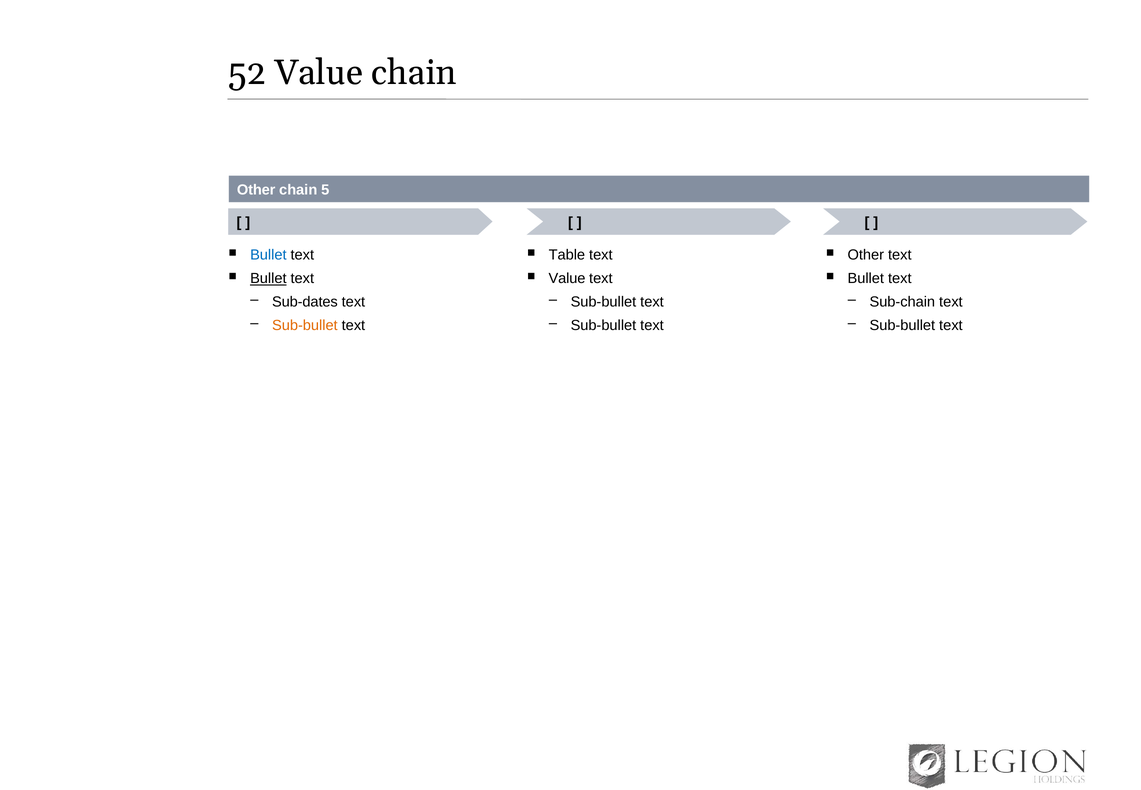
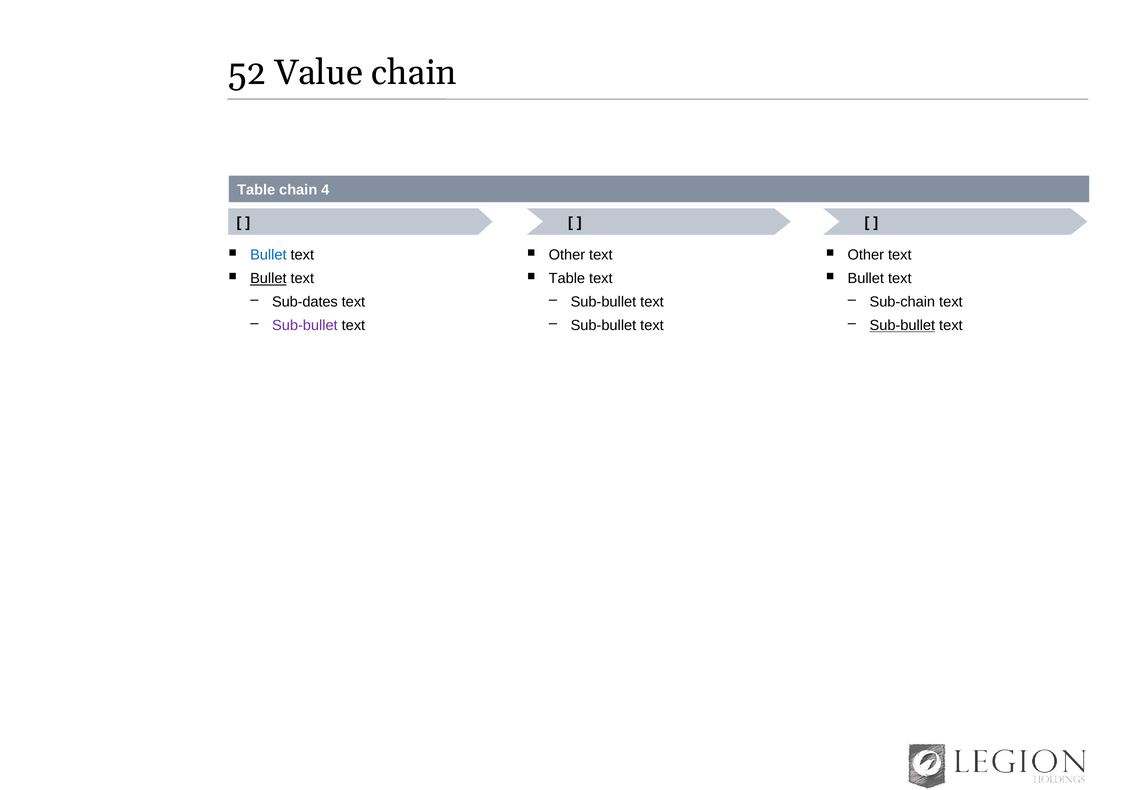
Other: Other -> Table (256, 190)
5: 5 -> 4 (325, 190)
Table: Table -> Other (567, 255)
Value: Value -> Table (567, 279)
Sub-bullet colour: orange -> purple (305, 326)
Sub-bullet underline: none -> present (902, 326)
